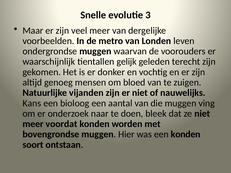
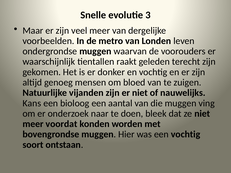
gelijk: gelijk -> raakt (127, 62)
een konden: konden -> vochtig (186, 135)
